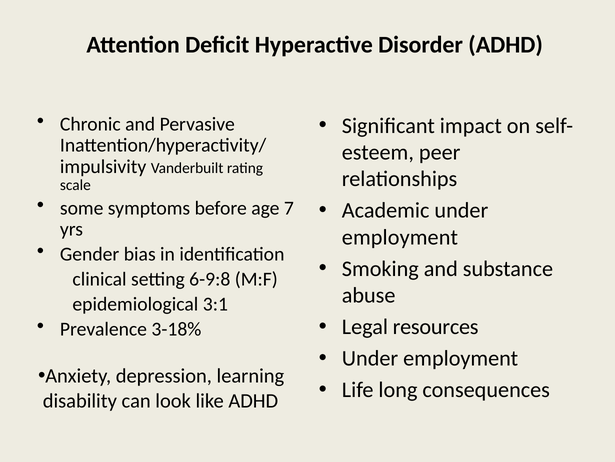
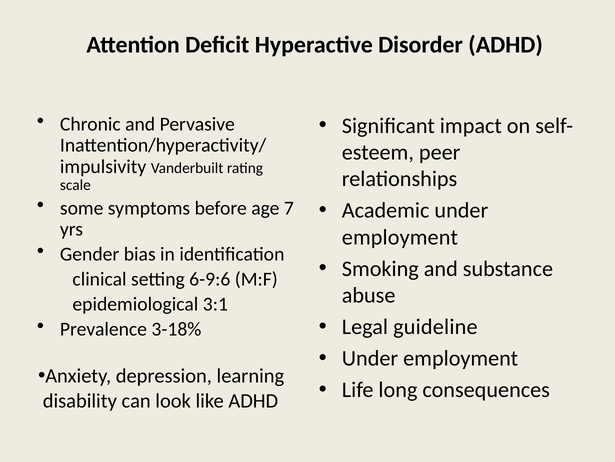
6-9:8: 6-9:8 -> 6-9:6 (210, 279)
resources: resources -> guideline (435, 326)
